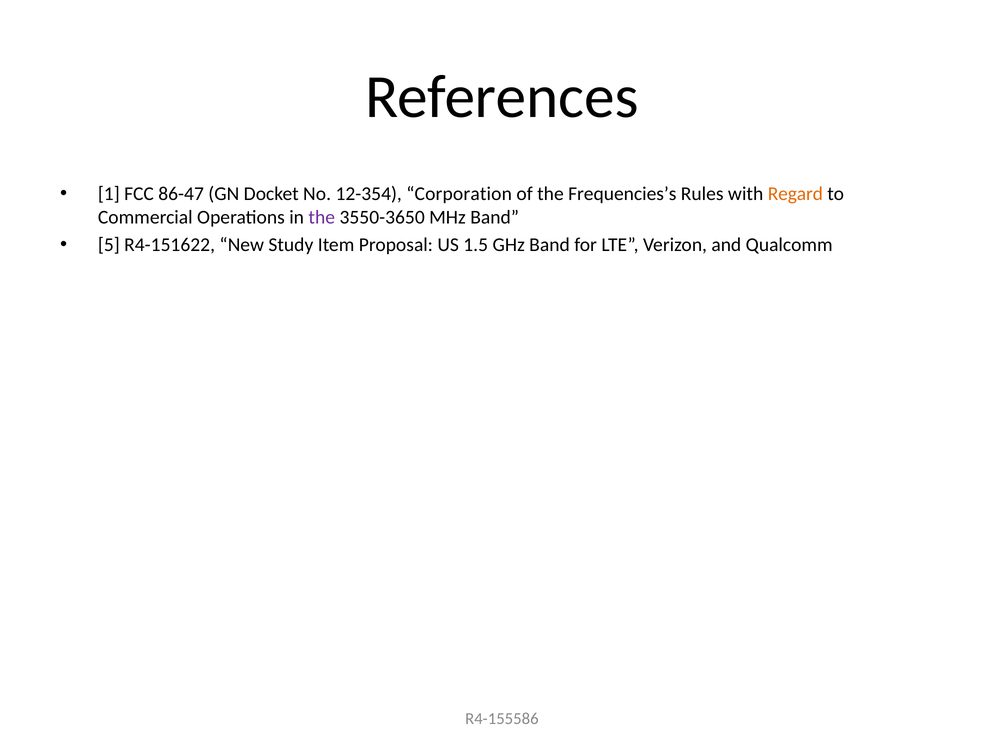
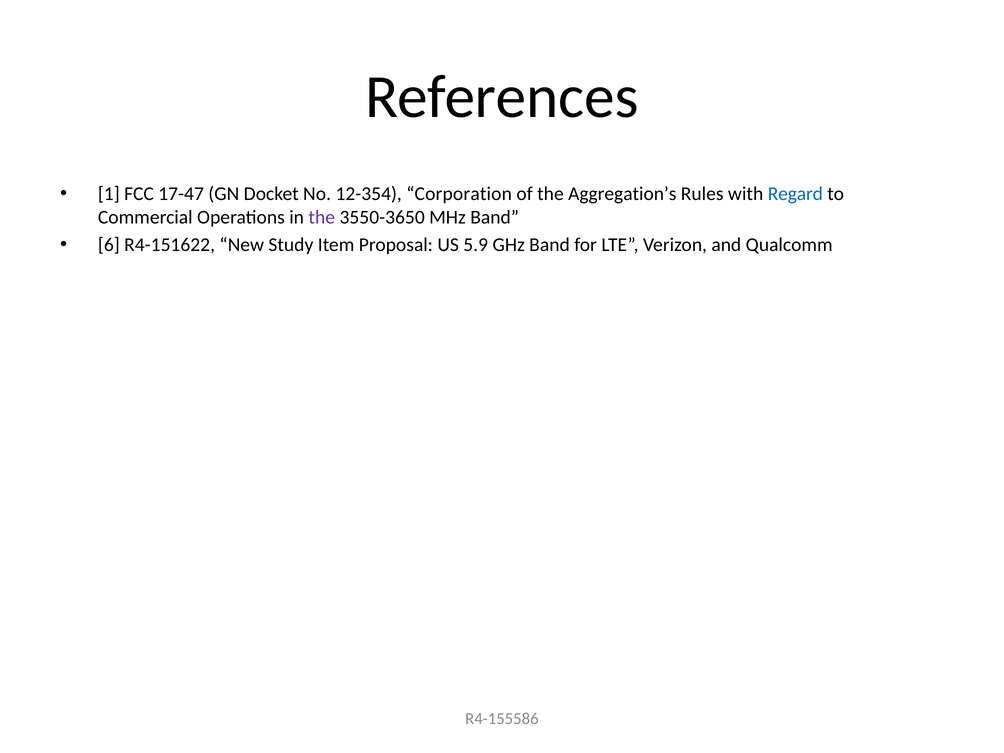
86-47: 86-47 -> 17-47 (181, 194)
Frequencies’s: Frequencies’s -> Aggregation’s (622, 194)
Regard colour: orange -> blue (795, 194)
5: 5 -> 6 (109, 245)
1.5: 1.5 -> 5.9 (476, 245)
